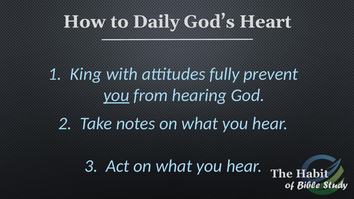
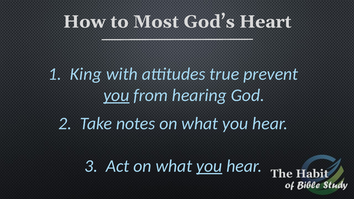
Daily: Daily -> Most (156, 22)
fully: fully -> true (224, 74)
you underline: none -> present (209, 166)
